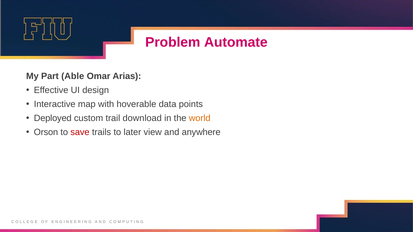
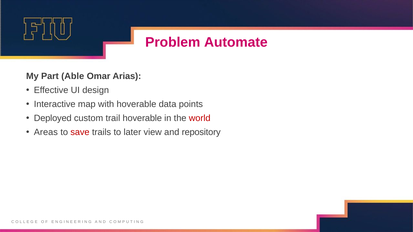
trail download: download -> hoverable (142, 118)
world colour: orange -> red (200, 118)
Orson: Orson -> Areas (46, 133)
anywhere: anywhere -> repository (201, 133)
